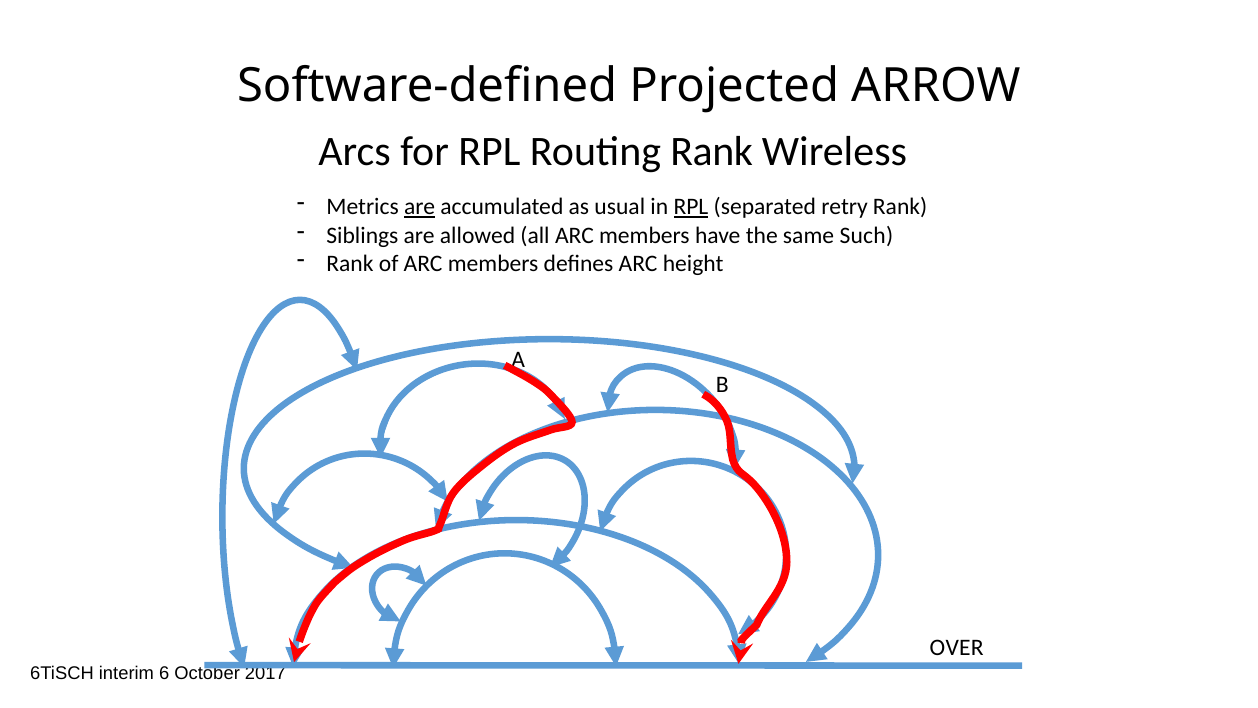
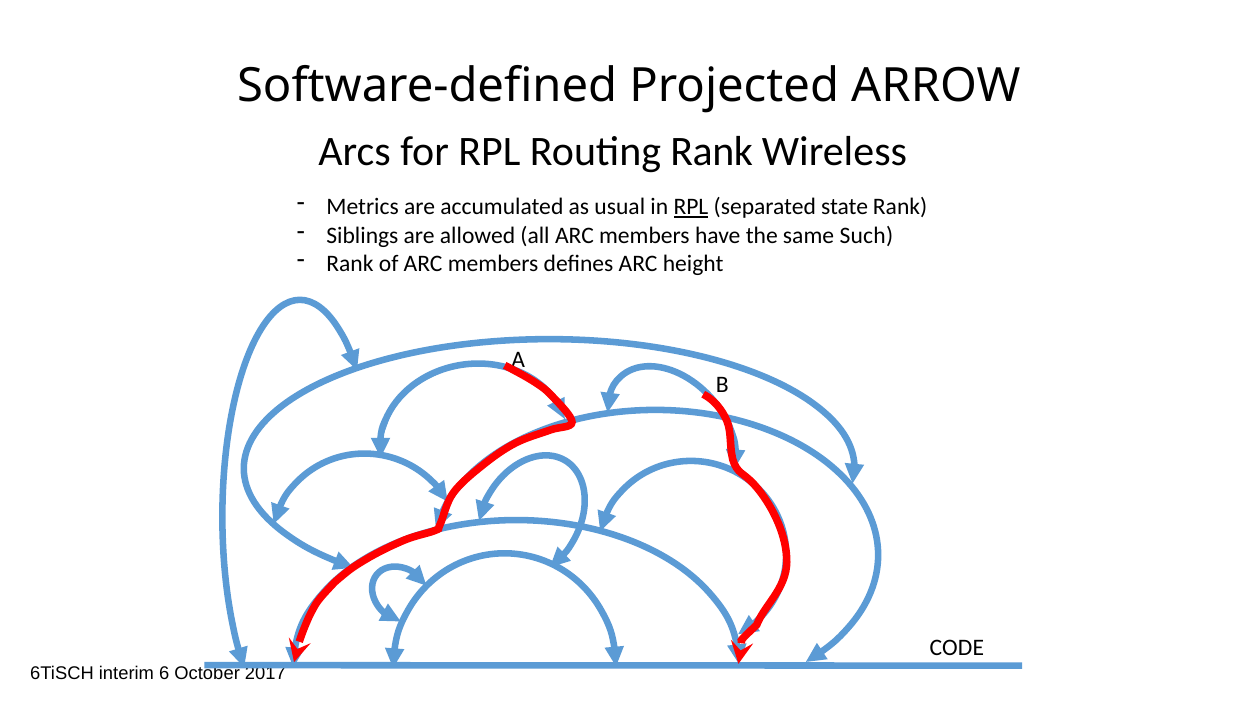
are underline: present -> none (420, 207)
retry: retry -> state (845, 207)
OVER: OVER -> CODE (957, 647)
